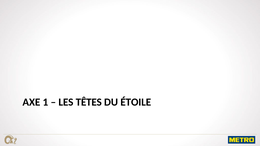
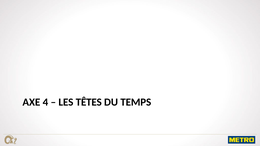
1: 1 -> 4 (45, 102)
ÉTOILE: ÉTOILE -> TEMPS (136, 102)
